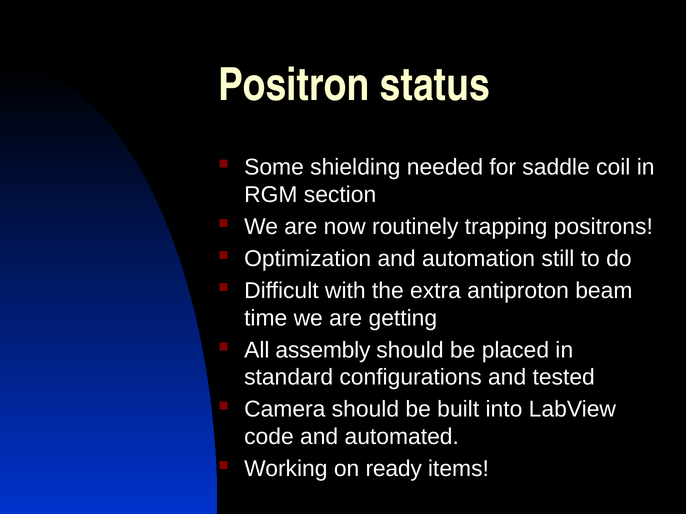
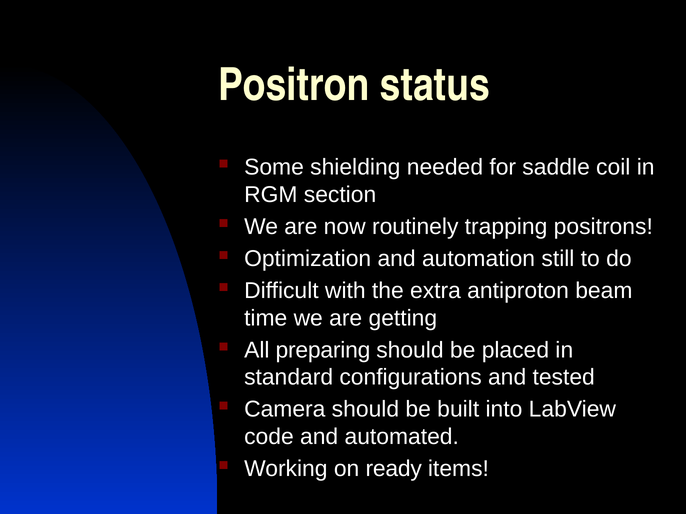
assembly: assembly -> preparing (323, 350)
